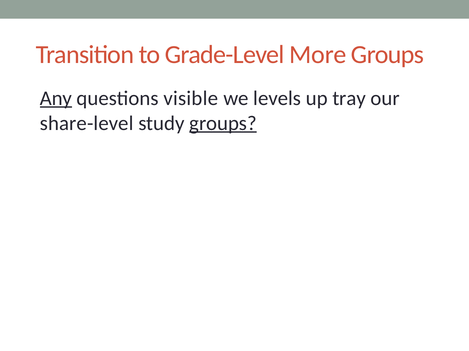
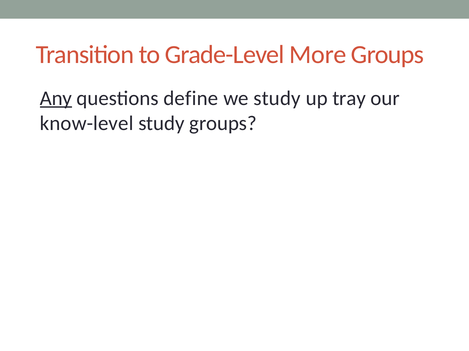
visible: visible -> define (191, 98)
we levels: levels -> study (277, 98)
share-level: share-level -> know-level (87, 123)
groups underline: present -> none (223, 123)
